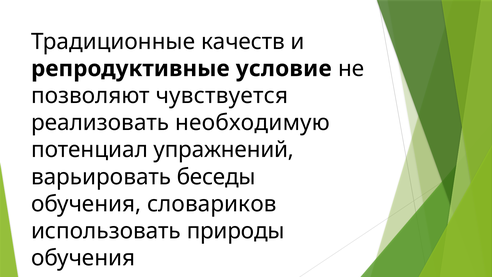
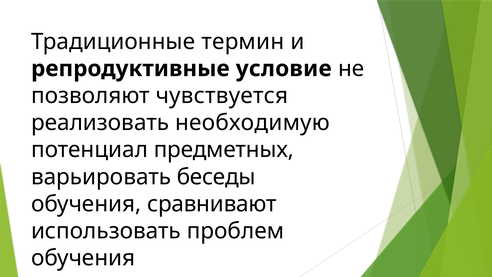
качеств: качеств -> термин (243, 42)
упражнений: упражнений -> предметных (224, 150)
словариков: словариков -> сравнивают (212, 204)
природы: природы -> проблем (235, 231)
